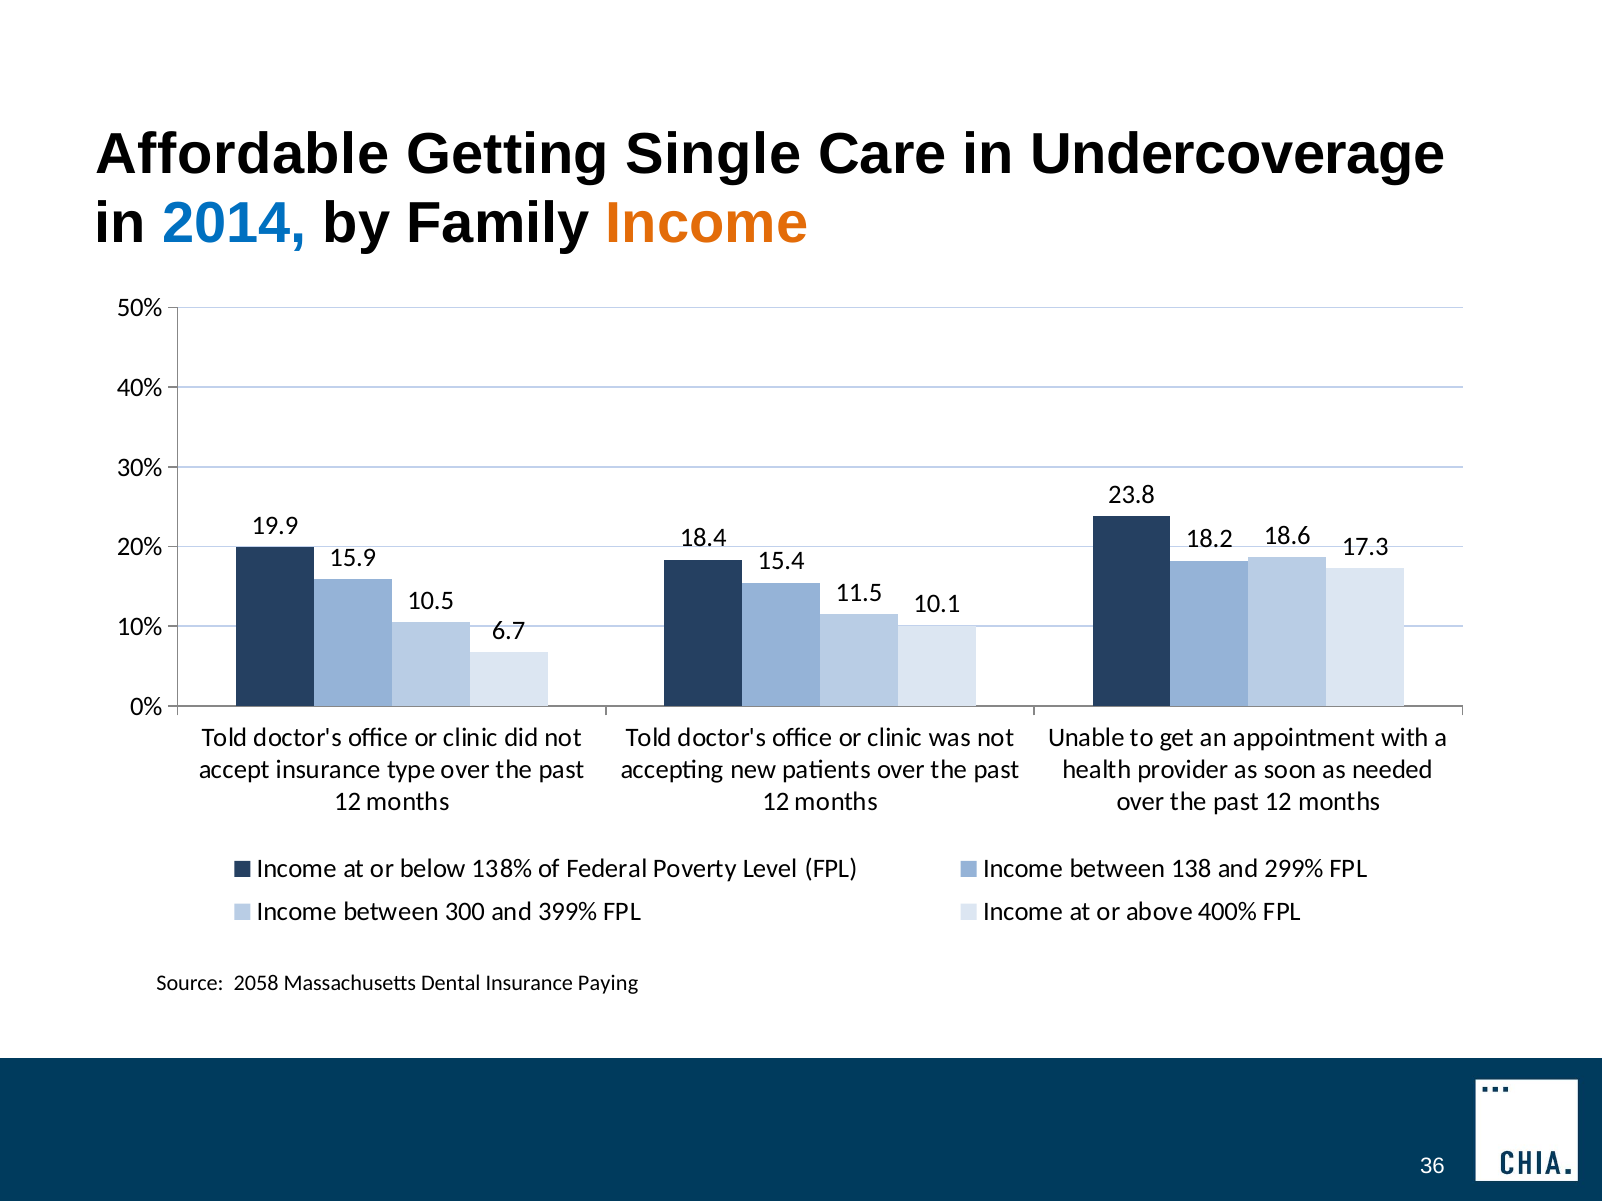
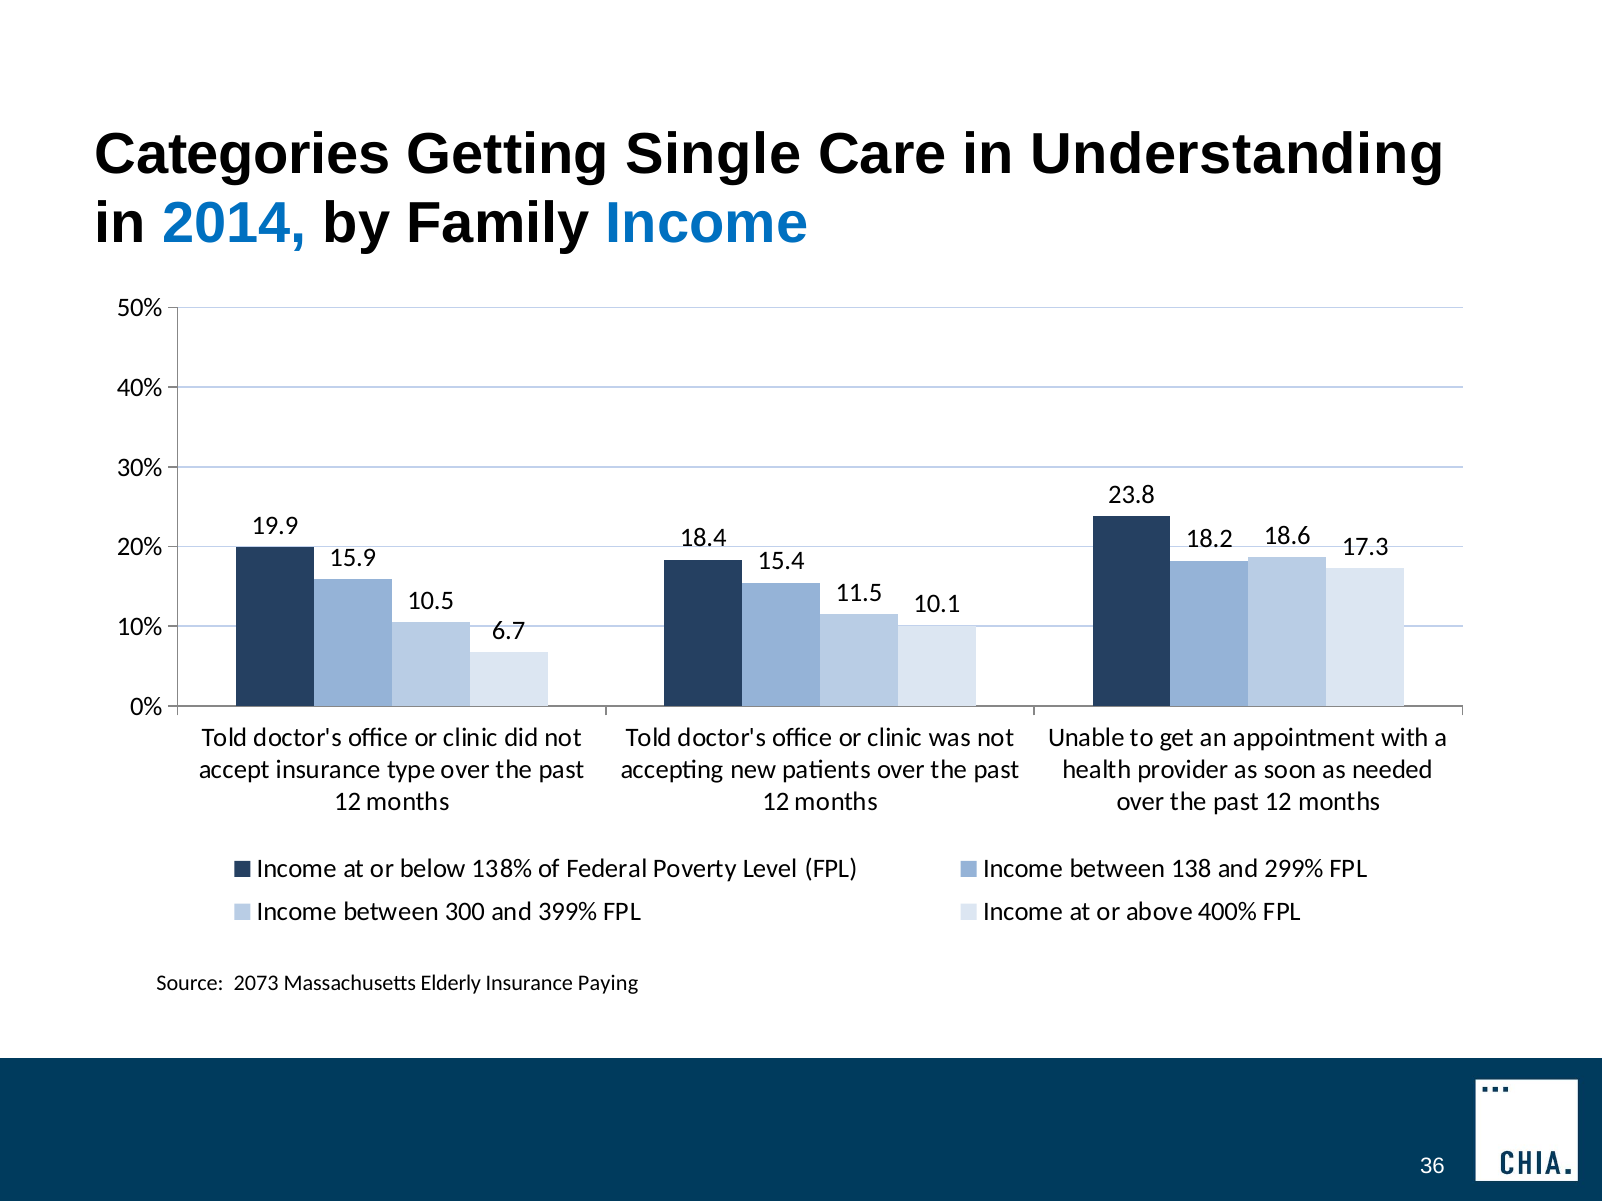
Affordable: Affordable -> Categories (243, 155)
Undercoverage: Undercoverage -> Understanding (1237, 155)
Income colour: orange -> blue (707, 224)
2058: 2058 -> 2073 (256, 984)
Dental: Dental -> Elderly (451, 984)
